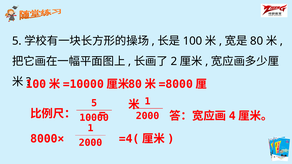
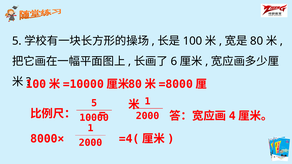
2: 2 -> 6 (174, 61)
